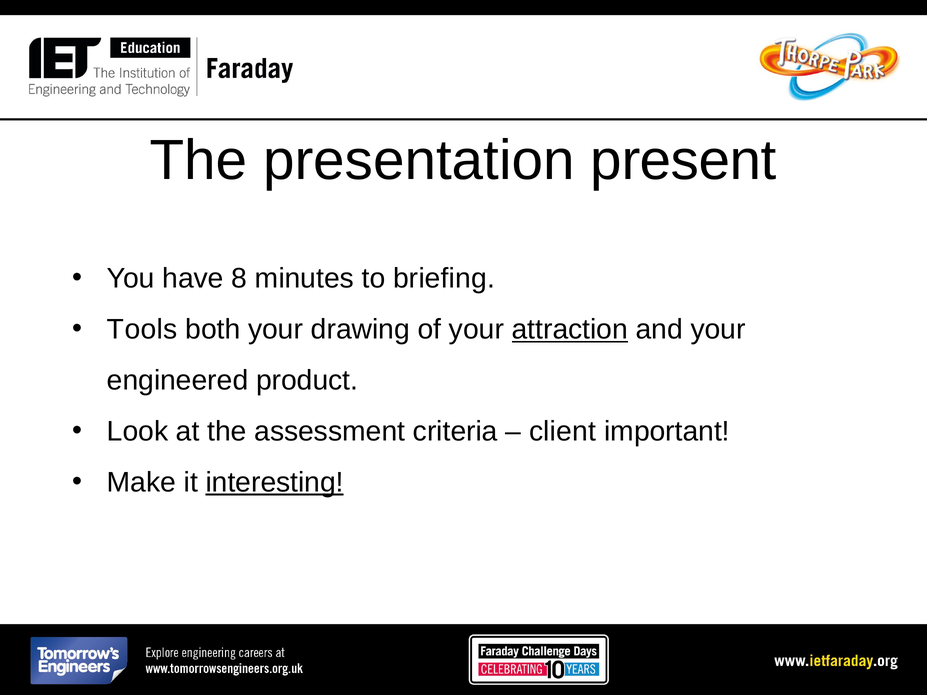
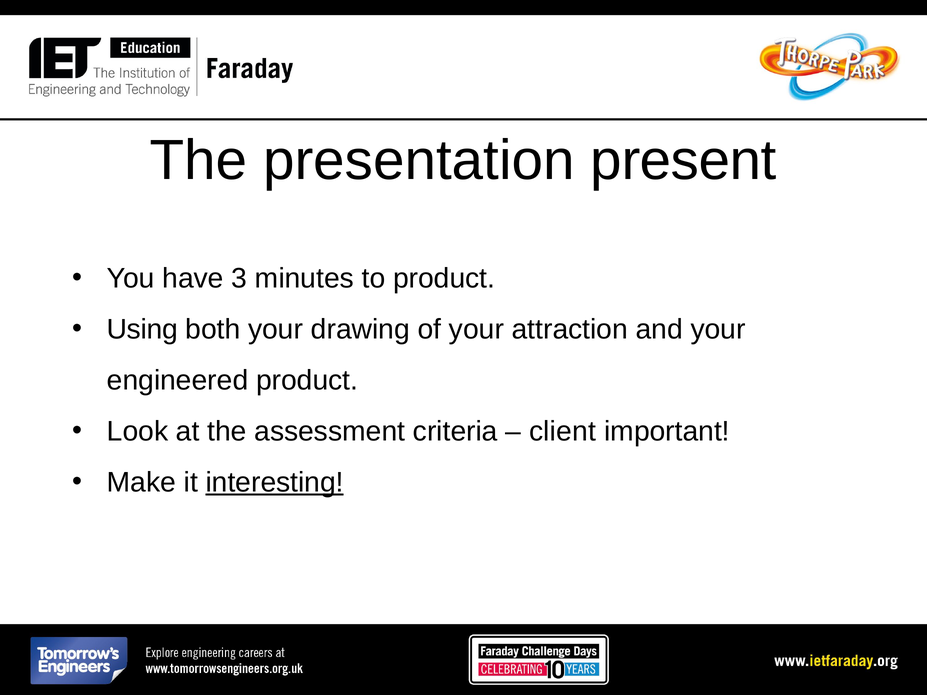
8: 8 -> 3 (239, 279)
to briefing: briefing -> product (444, 279)
Tools: Tools -> Using (142, 330)
attraction underline: present -> none (570, 330)
